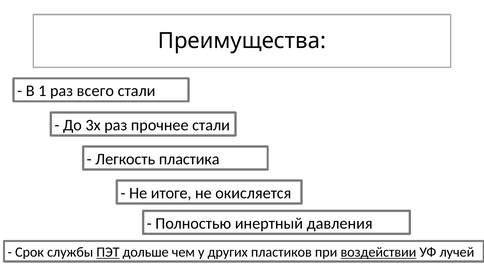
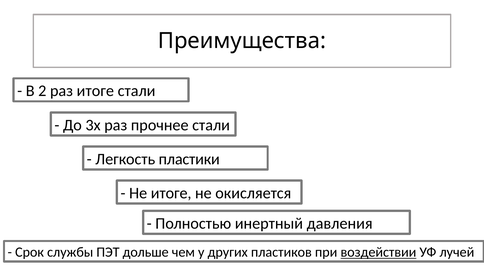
1: 1 -> 2 (42, 91)
раз всего: всего -> итоге (95, 91)
пластика: пластика -> пластики (189, 159)
ПЭТ underline: present -> none (108, 252)
